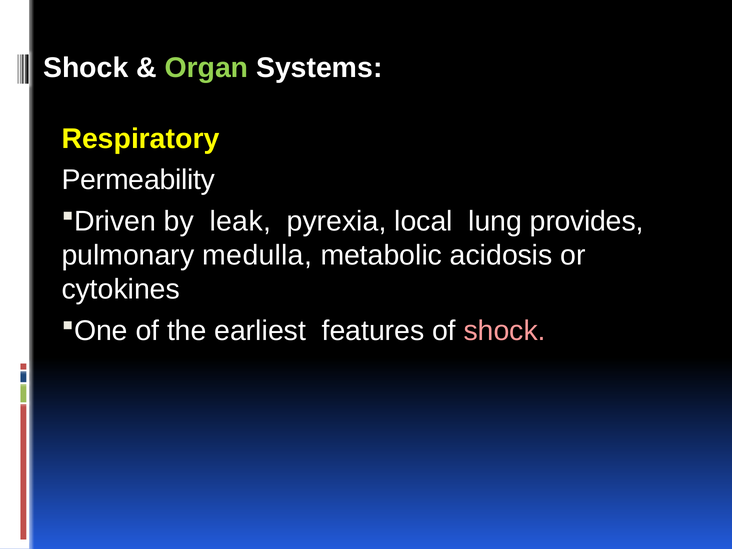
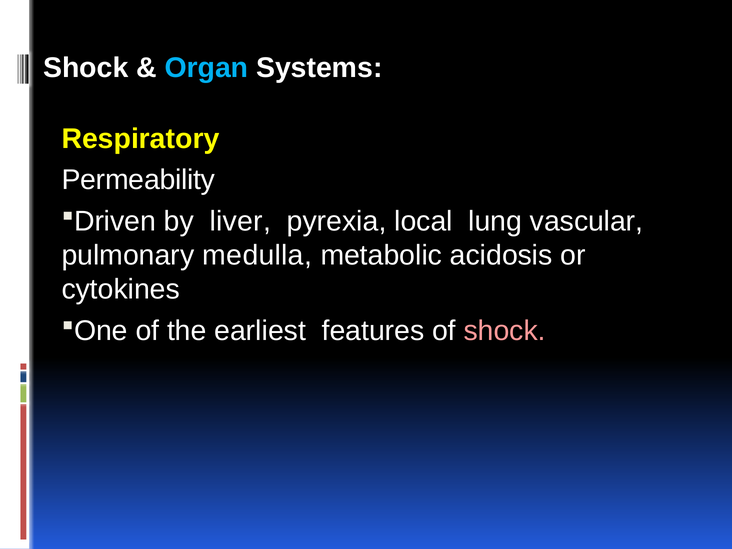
Organ colour: light green -> light blue (206, 68)
leak: leak -> liver (240, 221)
provides: provides -> vascular (587, 221)
